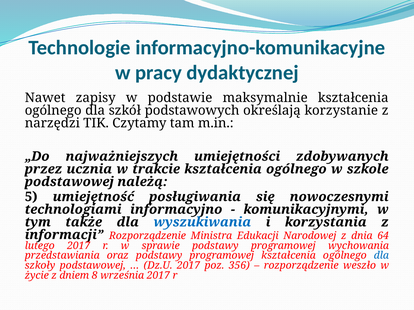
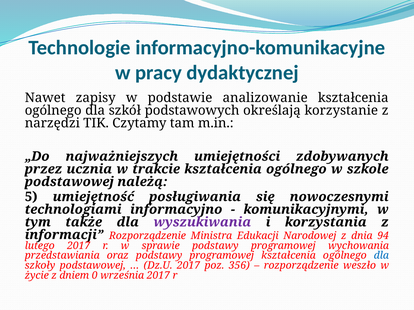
maksymalnie: maksymalnie -> analizowanie (265, 98)
wyszukiwania colour: blue -> purple (202, 222)
64: 64 -> 94 (383, 236)
8: 8 -> 0 (95, 276)
